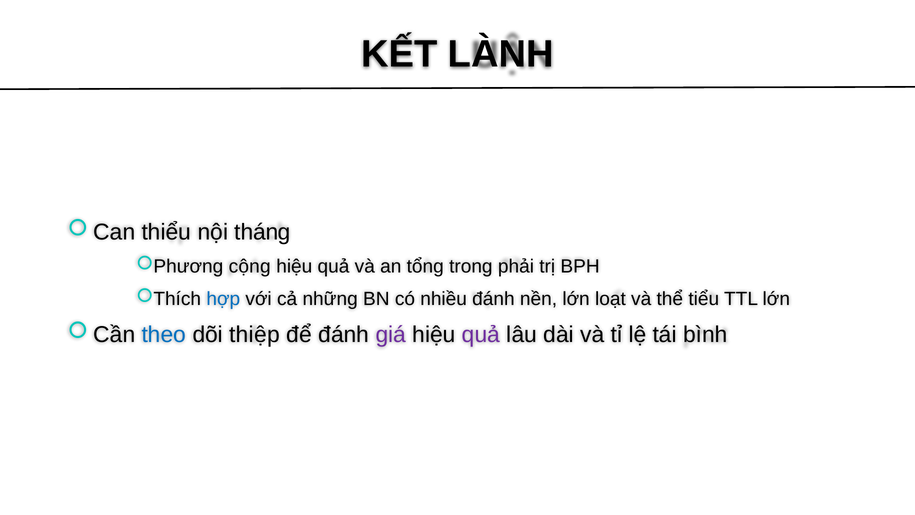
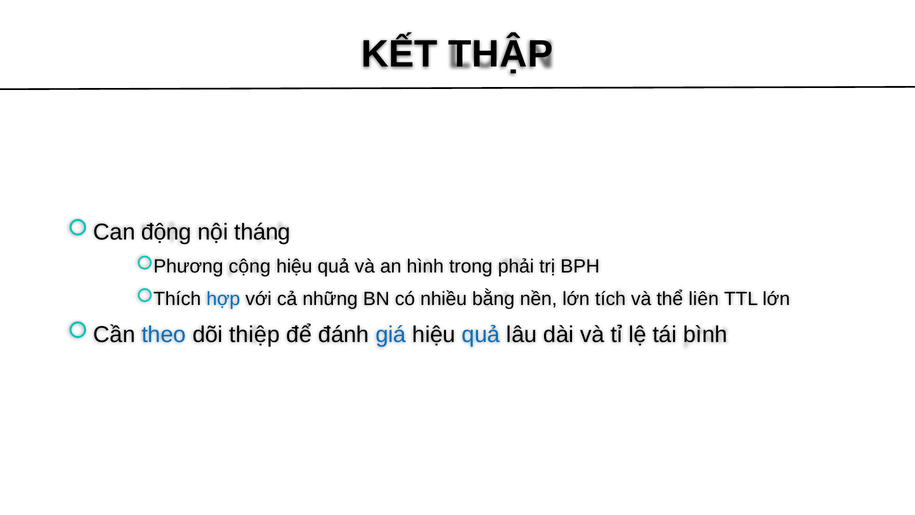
LÀNH: LÀNH -> THẬP (501, 54)
thiểu: thiểu -> động (167, 232)
tổng: tổng -> hình (425, 266)
nhiều đánh: đánh -> bằng (493, 299)
loạt: loạt -> tích (610, 299)
tiểu: tiểu -> liên (704, 299)
giá colour: purple -> blue (391, 334)
quả colour: purple -> blue (481, 334)
